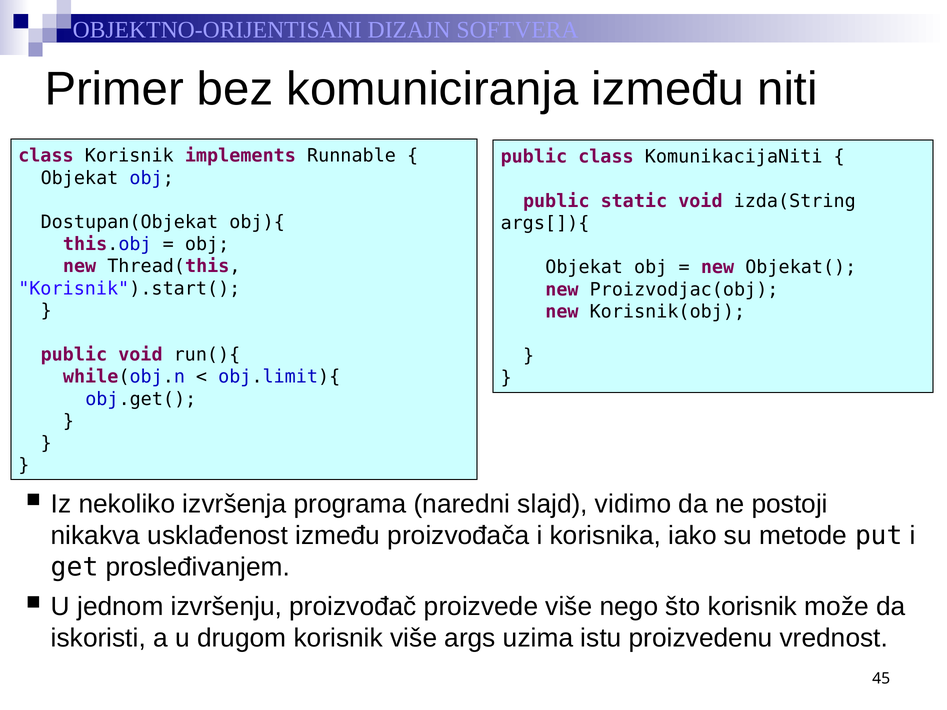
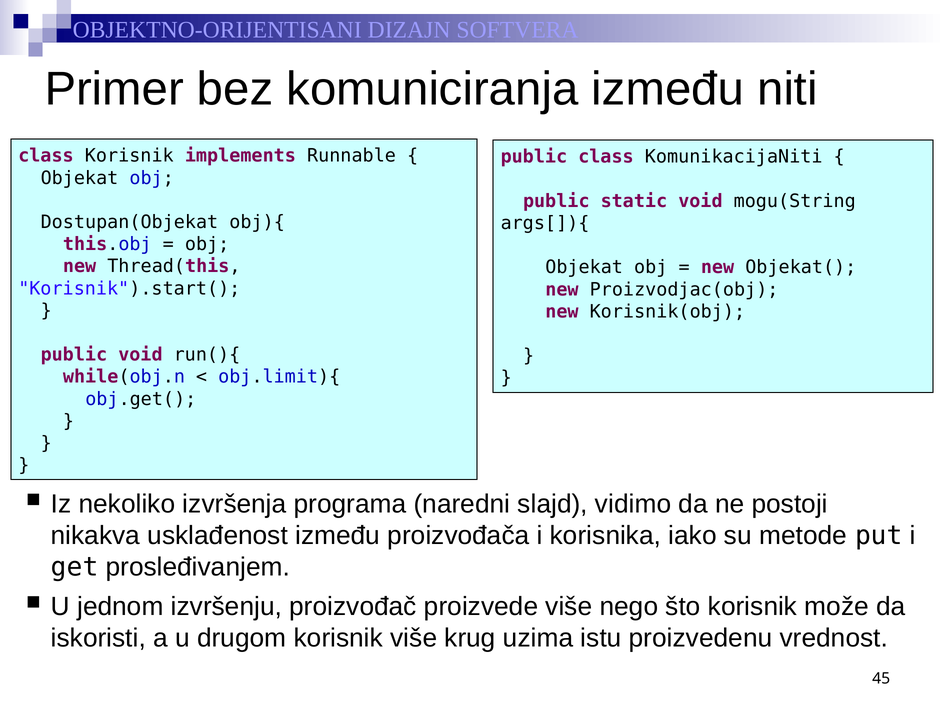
izda(String: izda(String -> mogu(String (795, 201)
args: args -> krug (470, 638)
